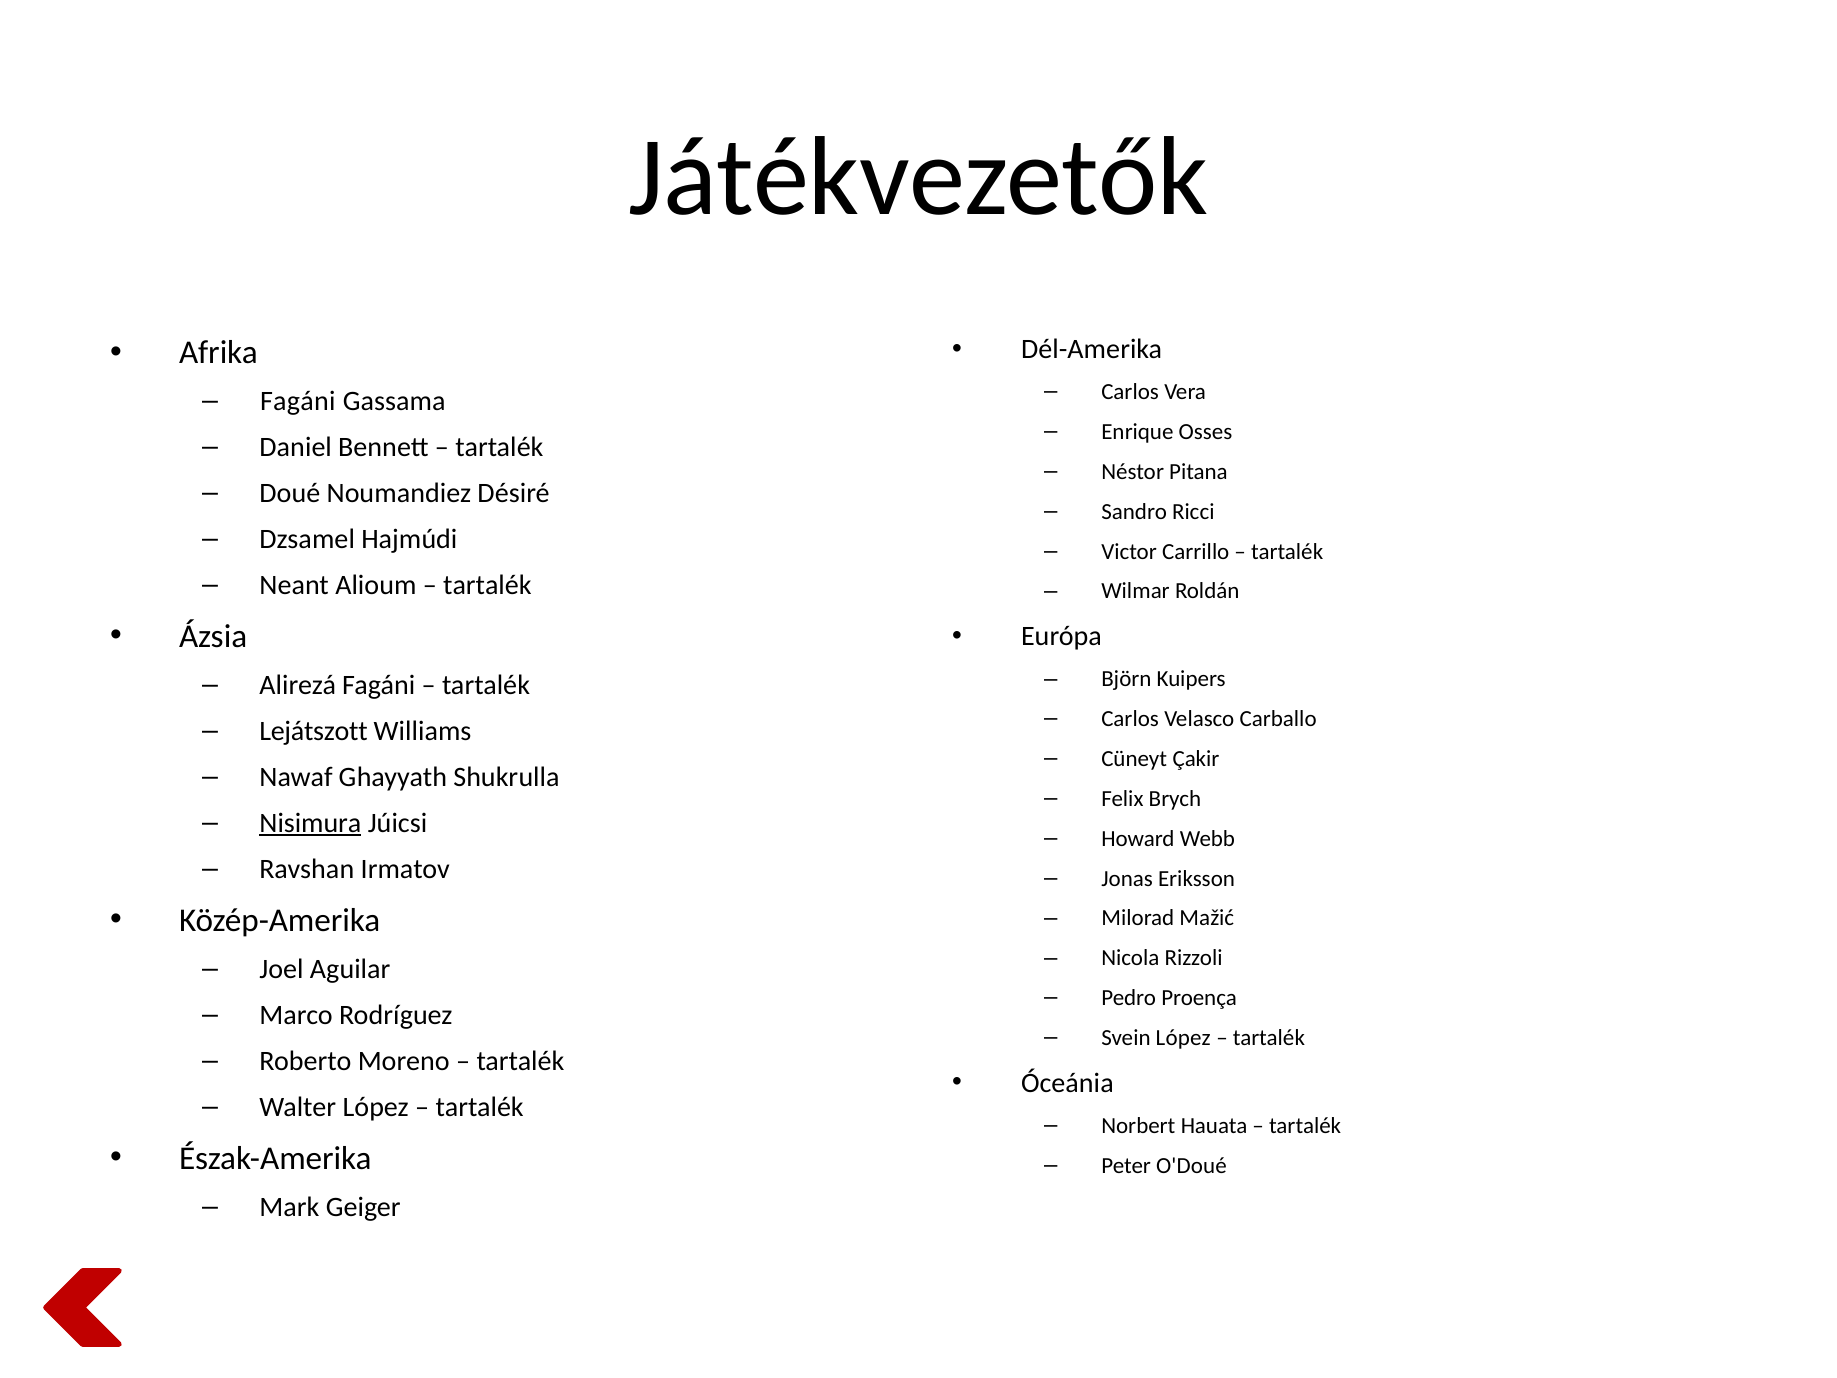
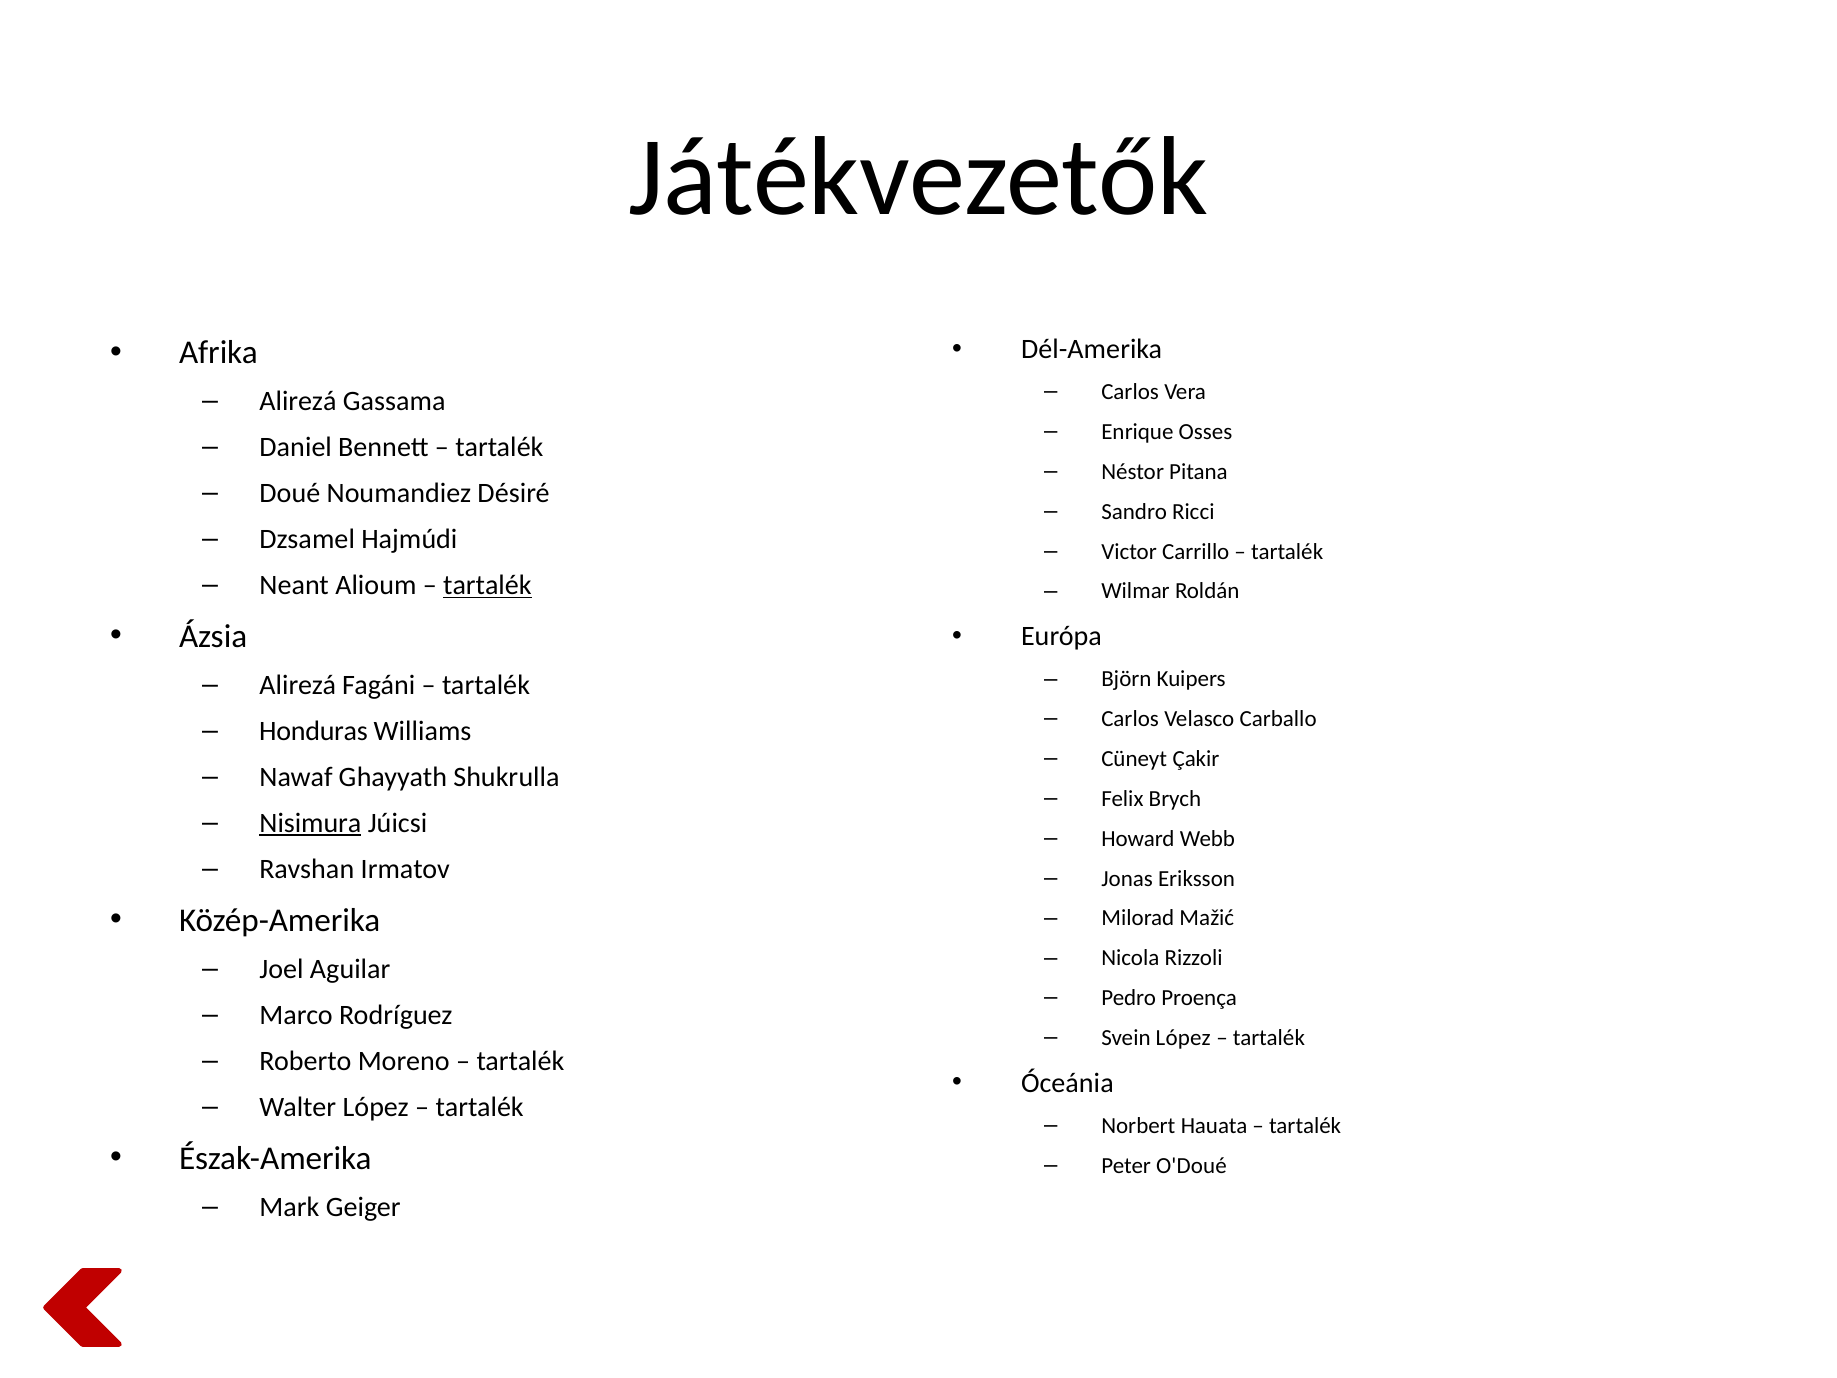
Fagáni: Fagáni -> Alirezá (298, 402)
tartalék underline: none -> present (487, 585)
Lejátszott: Lejátszott -> Honduras (313, 731)
